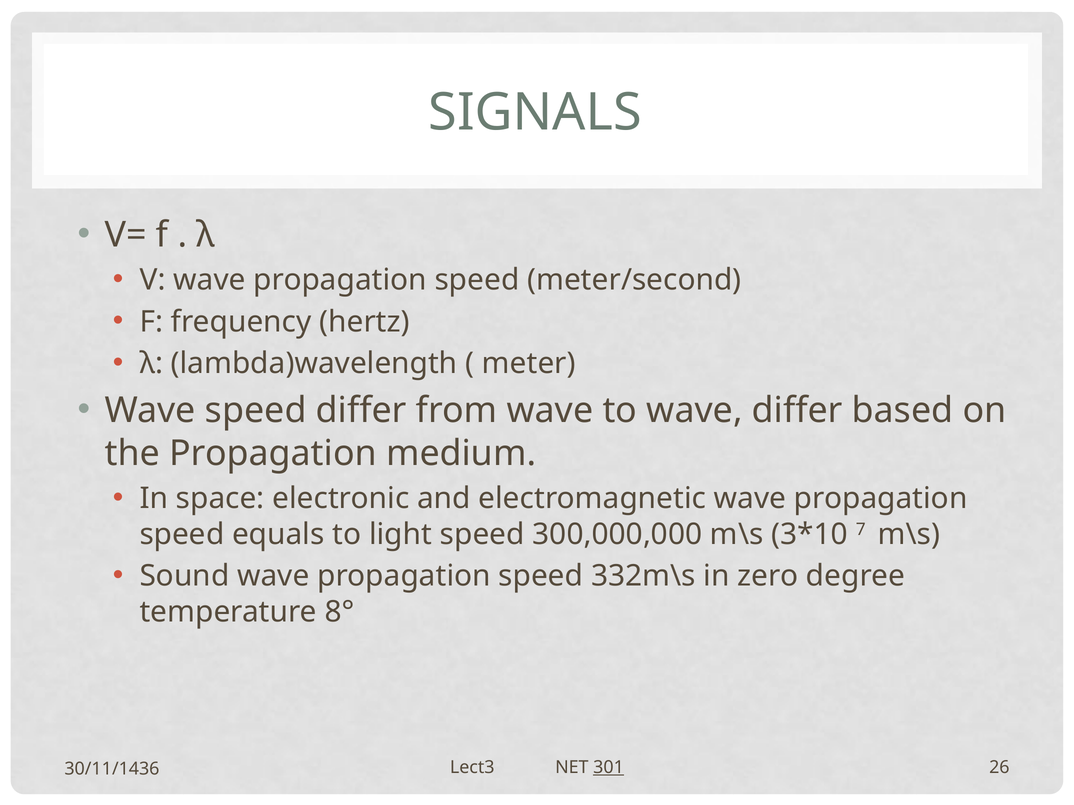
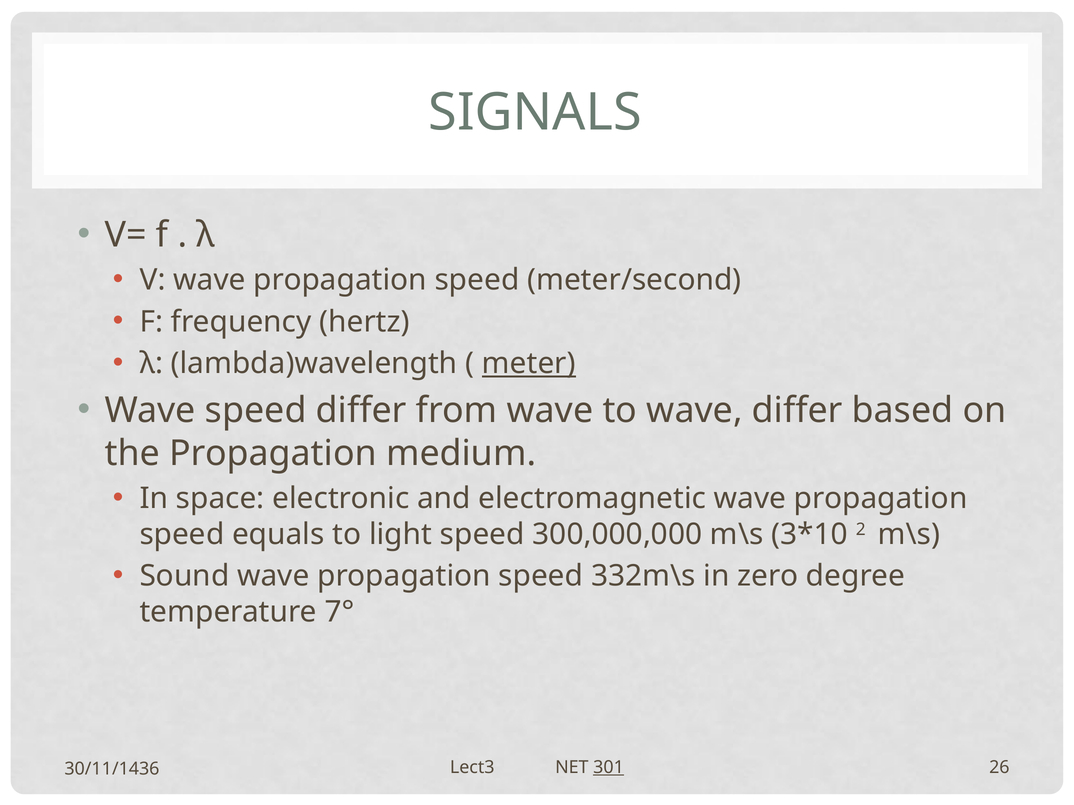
meter underline: none -> present (529, 364)
7: 7 -> 2 (861, 530)
8°: 8° -> 7° (339, 612)
